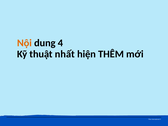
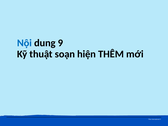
Nội colour: orange -> blue (24, 43)
4: 4 -> 9 (60, 43)
nhất: nhất -> soạn (65, 54)
